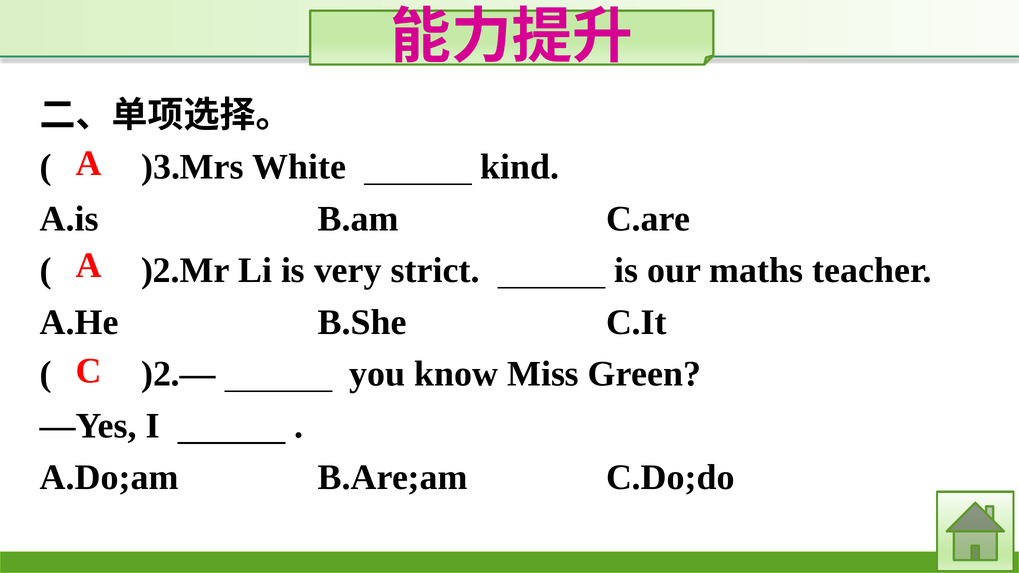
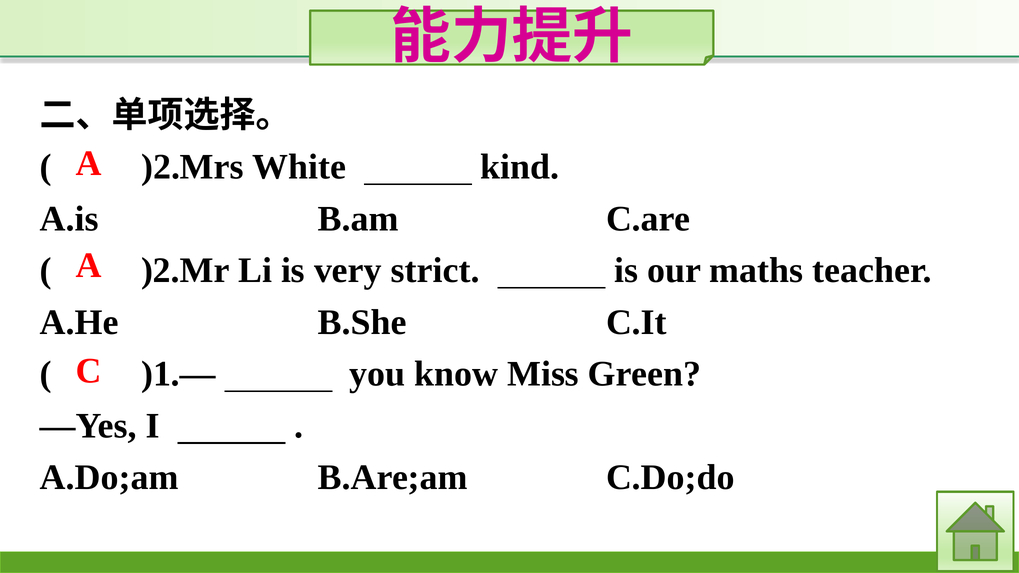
)3.Mrs: )3.Mrs -> )2.Mrs (192, 167)
)2.—: )2.— -> )1.— (178, 374)
